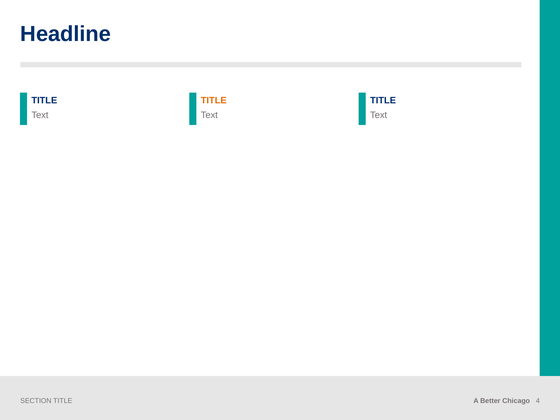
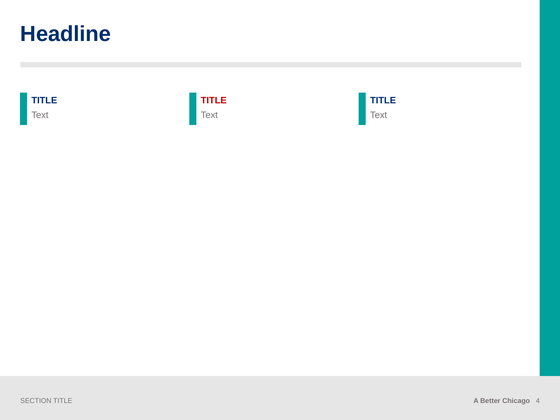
TITLE colour: orange -> red (214, 101)
